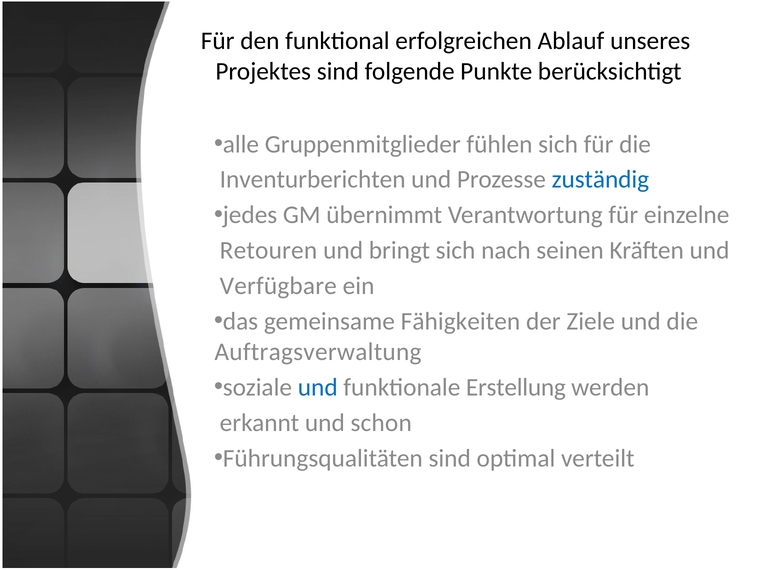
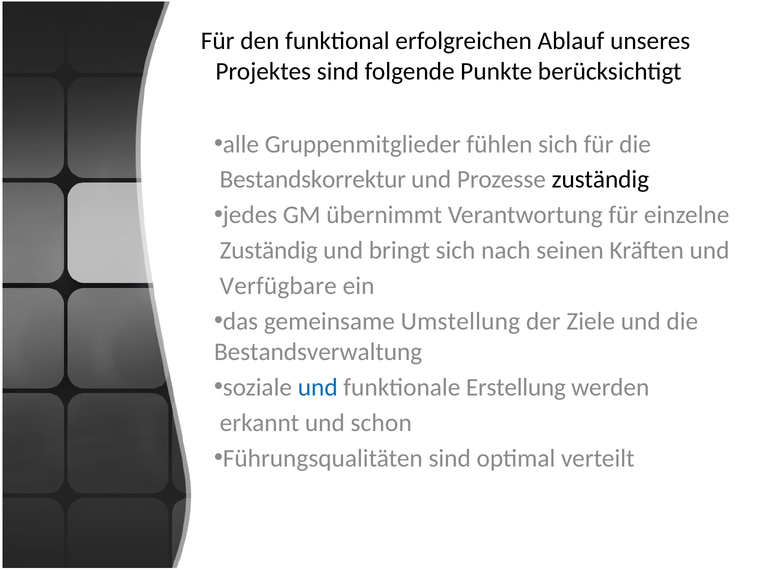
Inventurberichten: Inventurberichten -> Bestandskorrektur (313, 180)
zuständig colour: blue -> black (600, 180)
Retouren: Retouren -> Zuständig (269, 251)
Fähigkeiten: Fähigkeiten -> Umstellung (460, 321)
Auftragsverwaltung: Auftragsverwaltung -> Bestandsverwaltung (318, 352)
